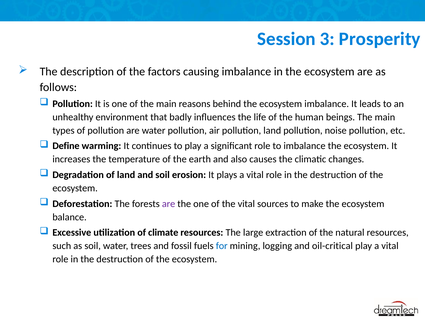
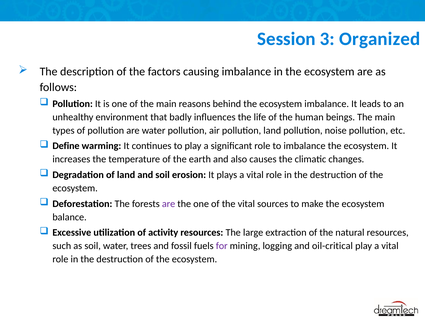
Prosperity: Prosperity -> Organized (380, 39)
climate: climate -> activity (163, 232)
for colour: blue -> purple (222, 246)
